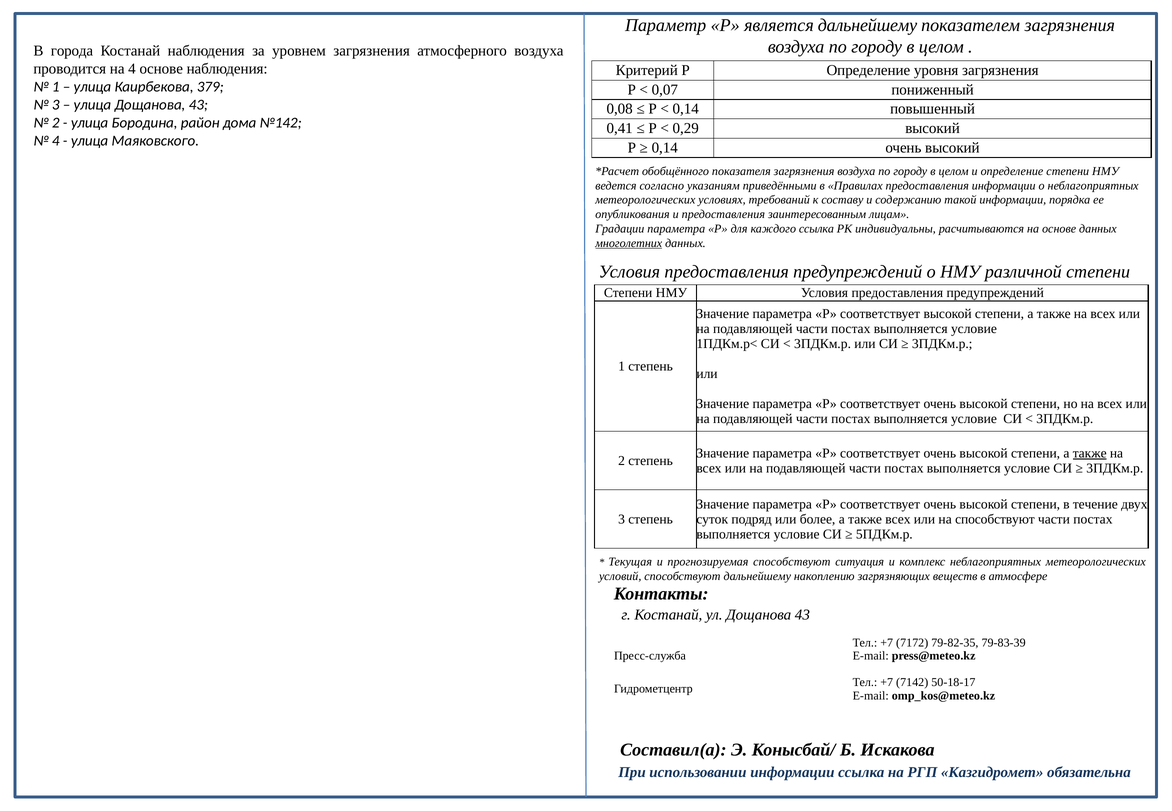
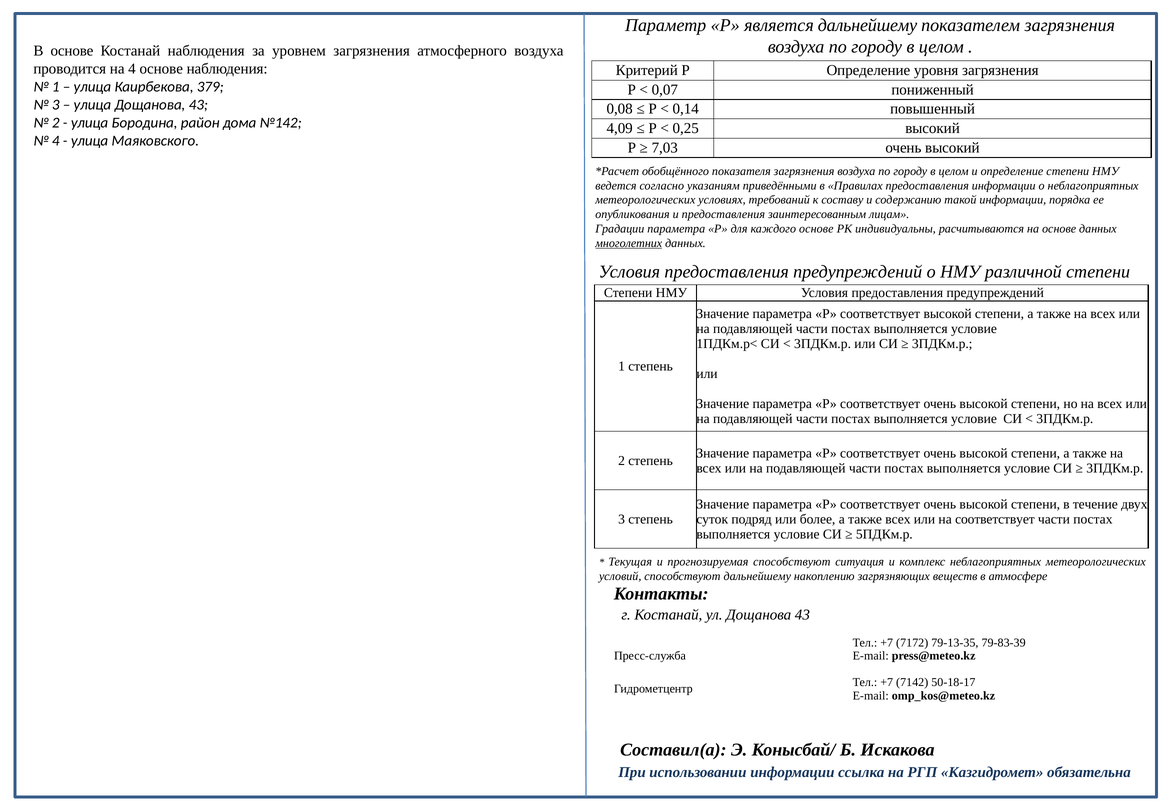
В города: города -> основе (72, 51)
0,41: 0,41 -> 4,09 (620, 128)
0,29: 0,29 -> 0,25 (686, 128)
0,14: 0,14 -> 7,03 (665, 148)
каждого ссылка: ссылка -> основе (816, 229)
также underline: present -> none (1090, 453)
на способствуют: способствуют -> соответствует (995, 519)
79-82-35: 79-82-35 -> 79-13-35 (955, 643)
